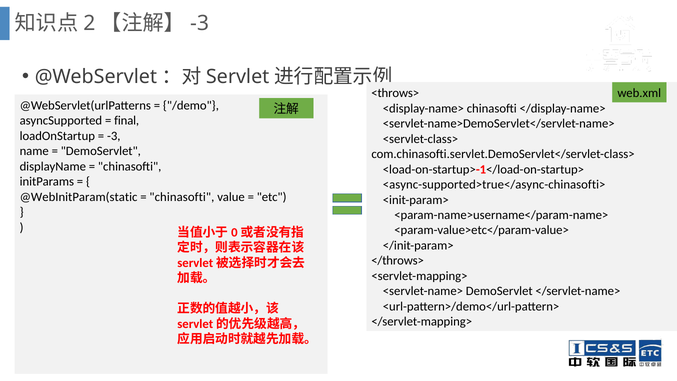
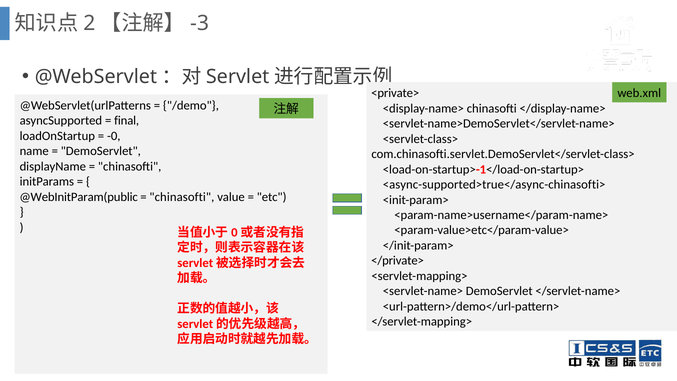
<throws>: <throws> -> <private> (395, 93)
-3: -3 -> -0 (114, 136)
@WebInitParam(static: @WebInitParam(static -> @WebInitParam(public (79, 197)
</throws>: </throws> -> </private> (398, 261)
